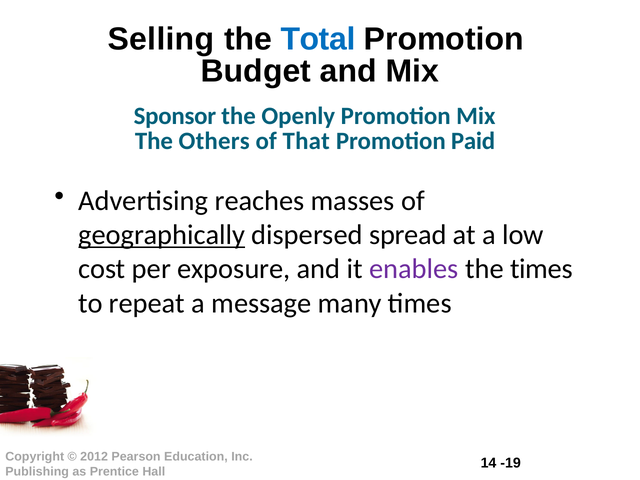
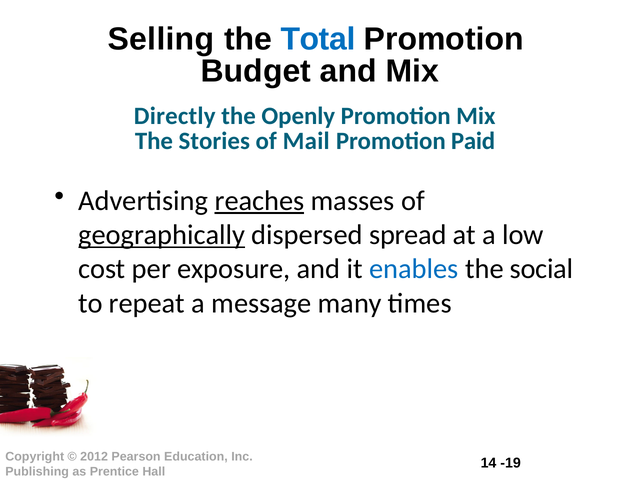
Sponsor: Sponsor -> Directly (175, 116)
Others: Others -> Stories (214, 141)
That: That -> Mail (306, 141)
reaches underline: none -> present (259, 201)
enables colour: purple -> blue (414, 269)
the times: times -> social (541, 269)
